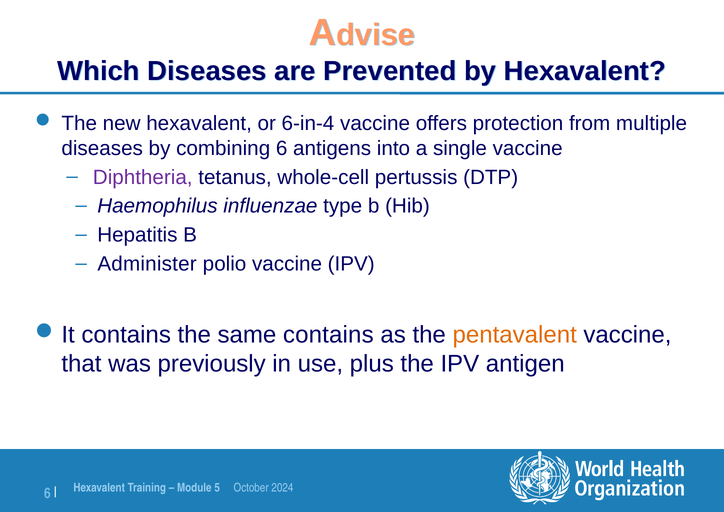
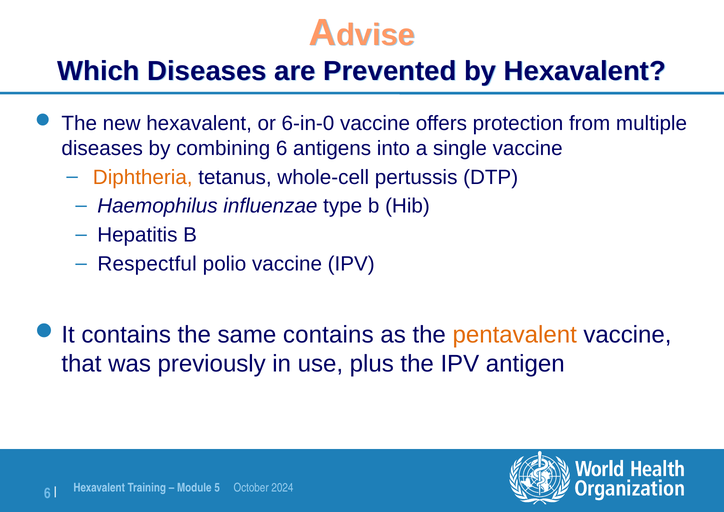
6-in-4: 6-in-4 -> 6-in-0 (308, 124)
Diphtheria colour: purple -> orange (143, 177)
Administer: Administer -> Respectful (147, 264)
